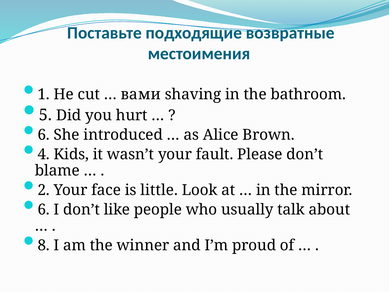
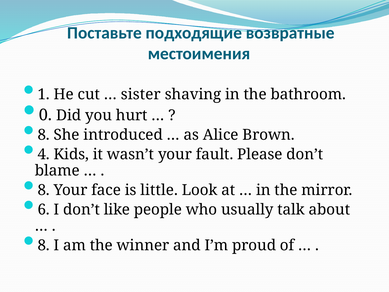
вами: вами -> sister (141, 94)
5: 5 -> 0 (45, 115)
6: 6 -> 8 (44, 135)
2: 2 -> 8 (44, 190)
